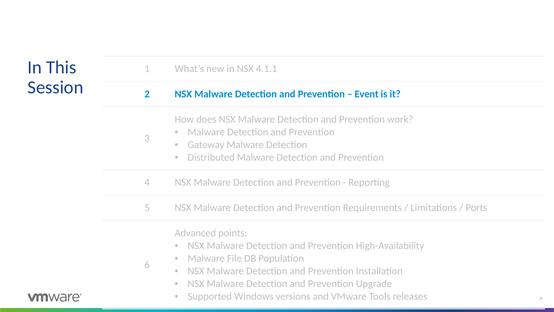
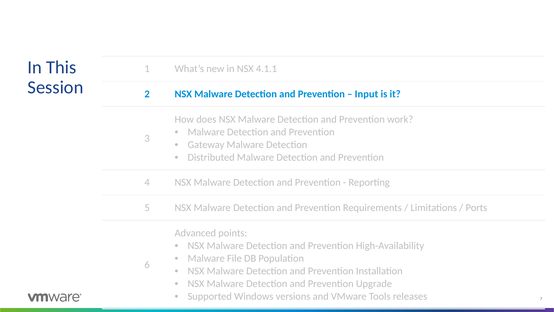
Event: Event -> Input (366, 94)
